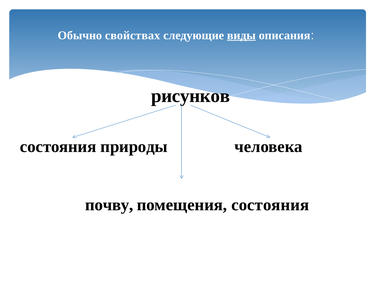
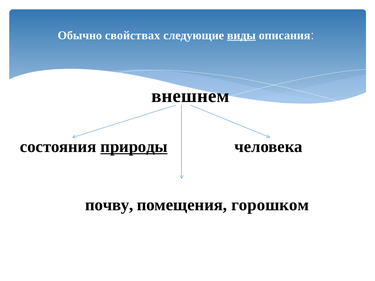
рисунков: рисунков -> внешнем (190, 96)
природы underline: none -> present (134, 147)
помещения состояния: состояния -> горошком (270, 205)
